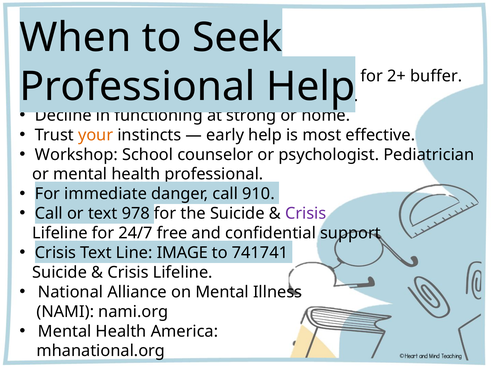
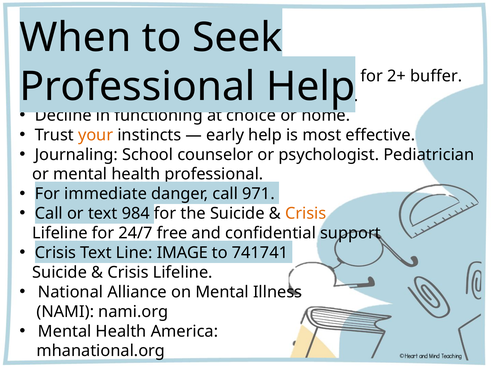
strong: strong -> choice (251, 115)
Workshop: Workshop -> Journaling (76, 155)
910: 910 -> 971 (259, 194)
978: 978 -> 984 (136, 214)
Crisis colour: purple -> orange (306, 214)
